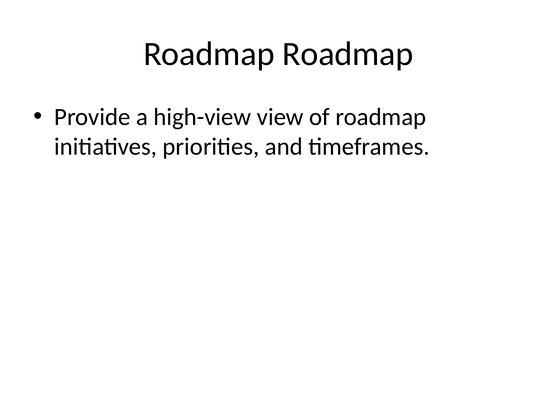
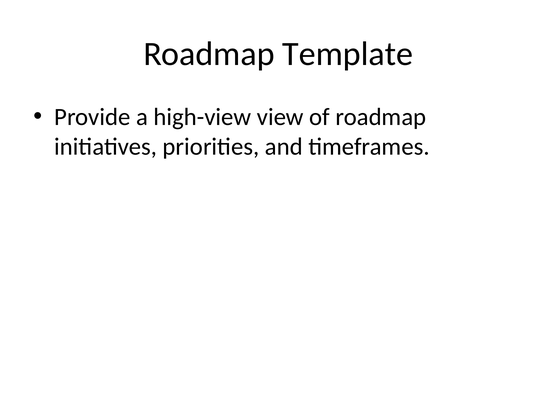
Roadmap Roadmap: Roadmap -> Template (348, 54)
